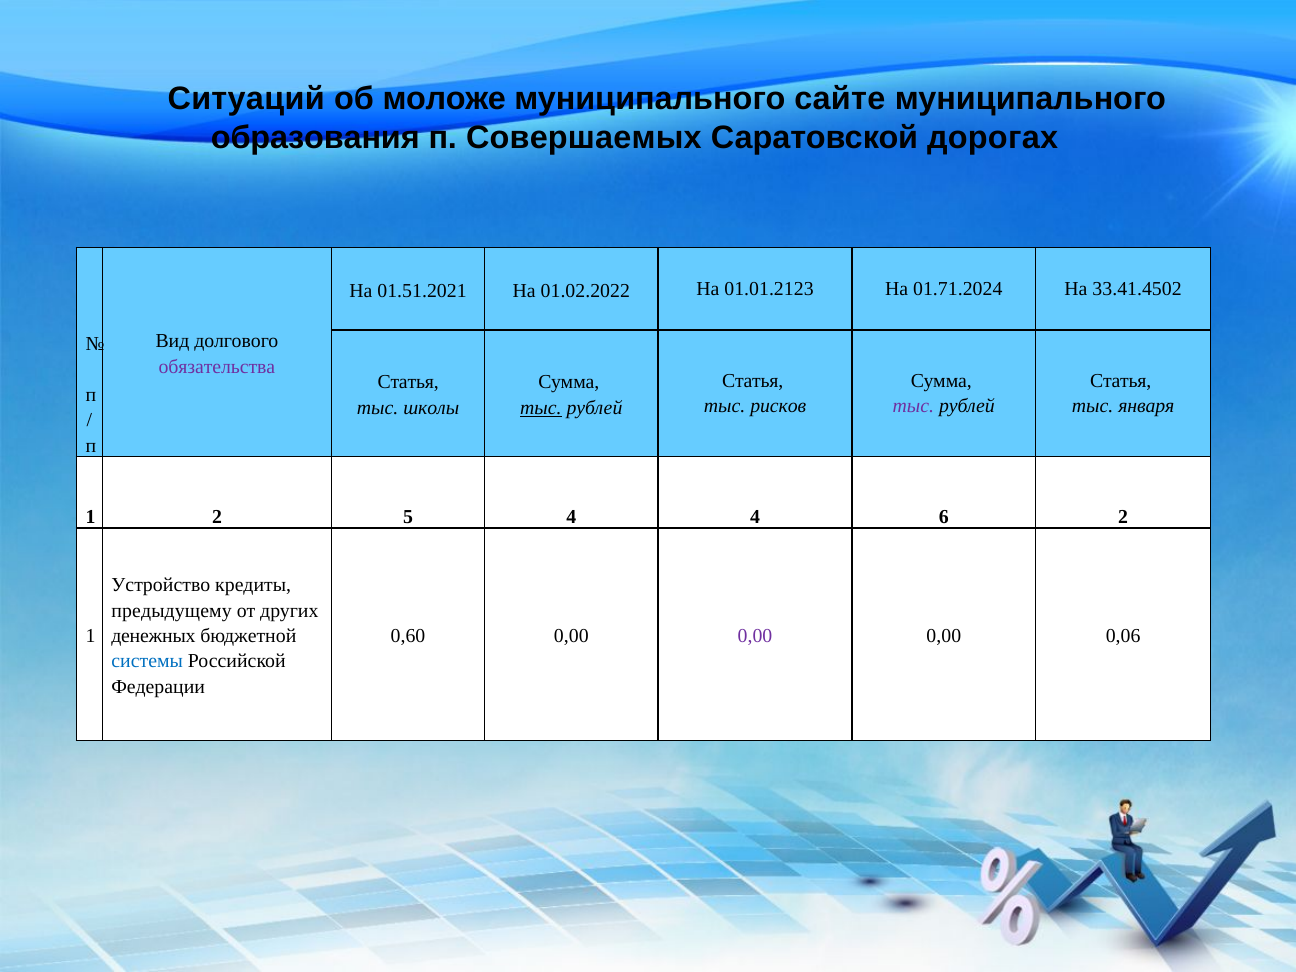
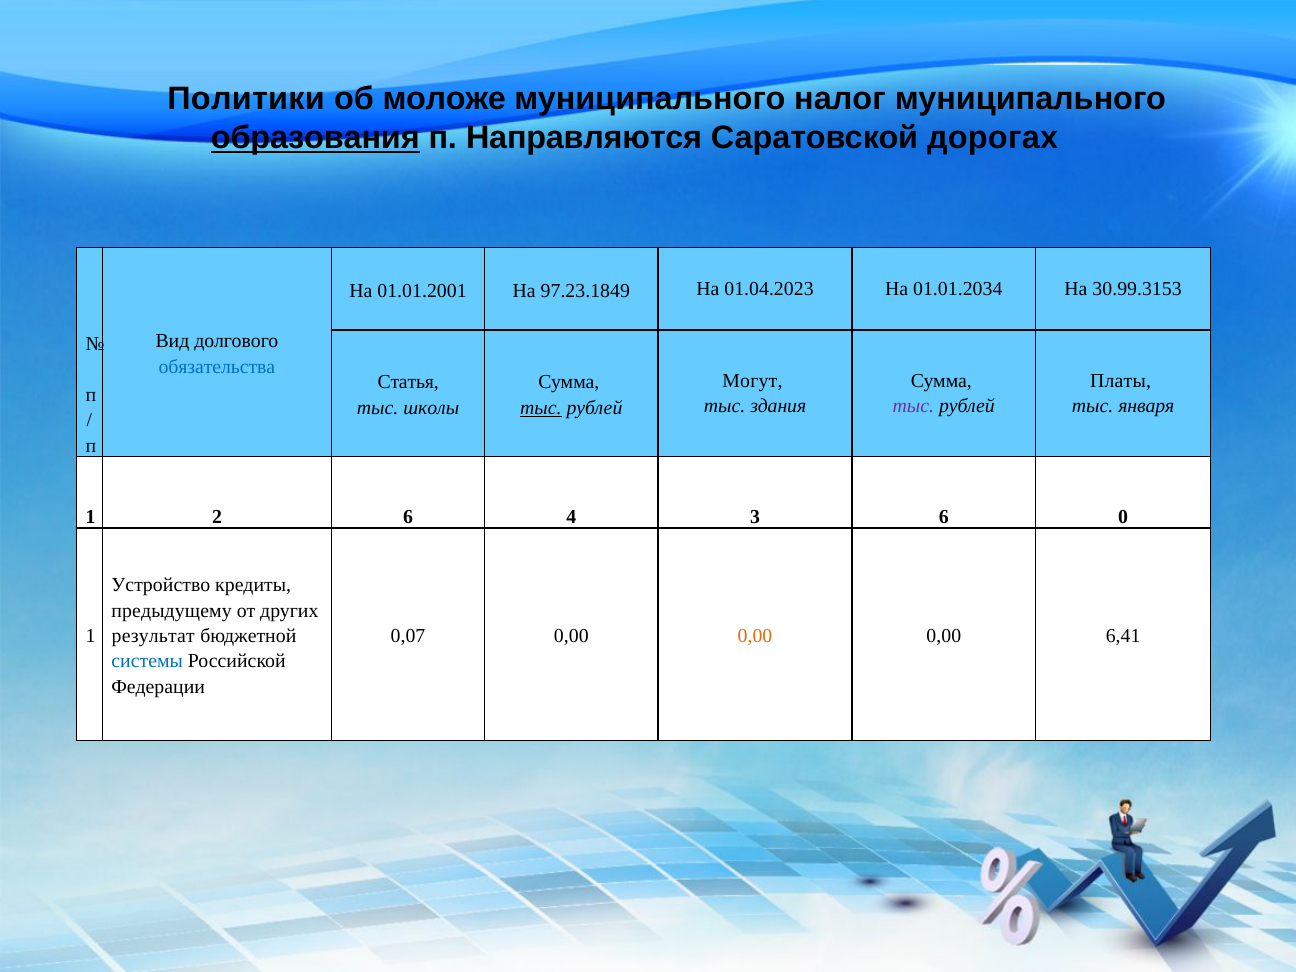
Ситуаций: Ситуаций -> Политики (246, 99)
сайте: сайте -> налог (840, 99)
образования underline: none -> present (315, 138)
Совершаемых: Совершаемых -> Направляются (584, 138)
01.51.2021: 01.51.2021 -> 01.01.2001 (422, 291)
01.02.2022: 01.02.2022 -> 97.23.1849 (585, 291)
01.01.2123: 01.01.2123 -> 01.04.2023 (769, 289)
01.71.2024: 01.71.2024 -> 01.01.2034 (958, 289)
33.41.4502: 33.41.4502 -> 30.99.3153 (1137, 289)
обязательства colour: purple -> blue (217, 367)
Статья: Статья -> Могут (752, 381)
Статья: Статья -> Платы (1121, 381)
рисков: рисков -> здания (778, 406)
2 5: 5 -> 6 (408, 517)
4 4: 4 -> 3 (755, 517)
6 2: 2 -> 0 (1123, 517)
денежных: денежных -> результат (153, 636)
0,60: 0,60 -> 0,07 (408, 636)
0,00 colour: purple -> orange (755, 636)
0,06: 0,06 -> 6,41 (1123, 636)
